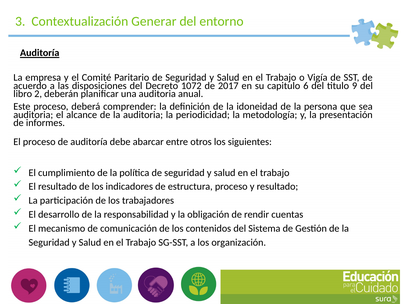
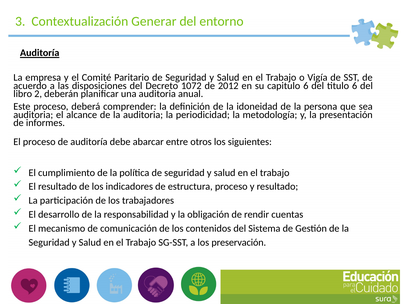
2017: 2017 -> 2012 (228, 86)
titulo 9: 9 -> 6 (355, 86)
organización: organización -> preservación (239, 242)
